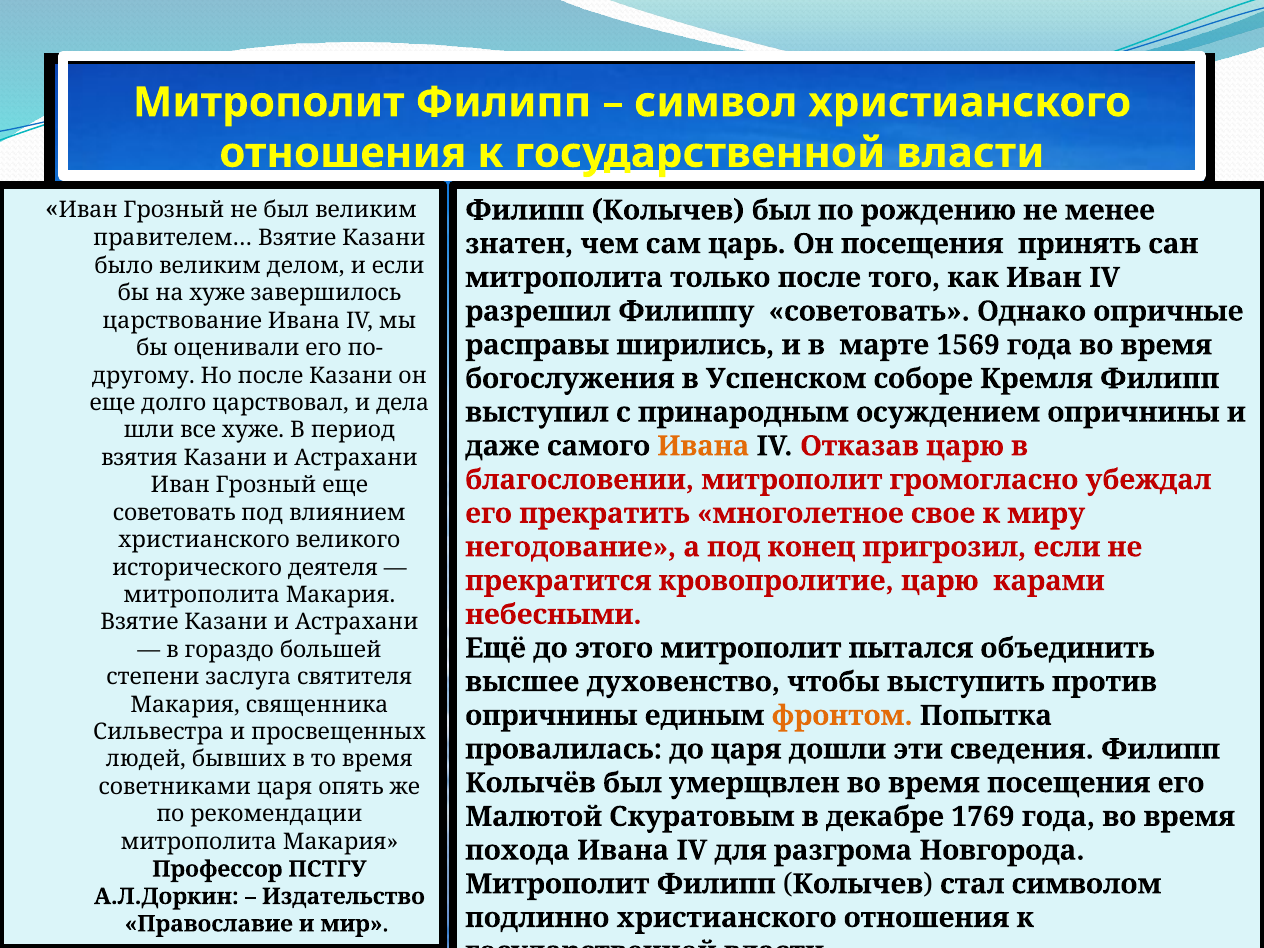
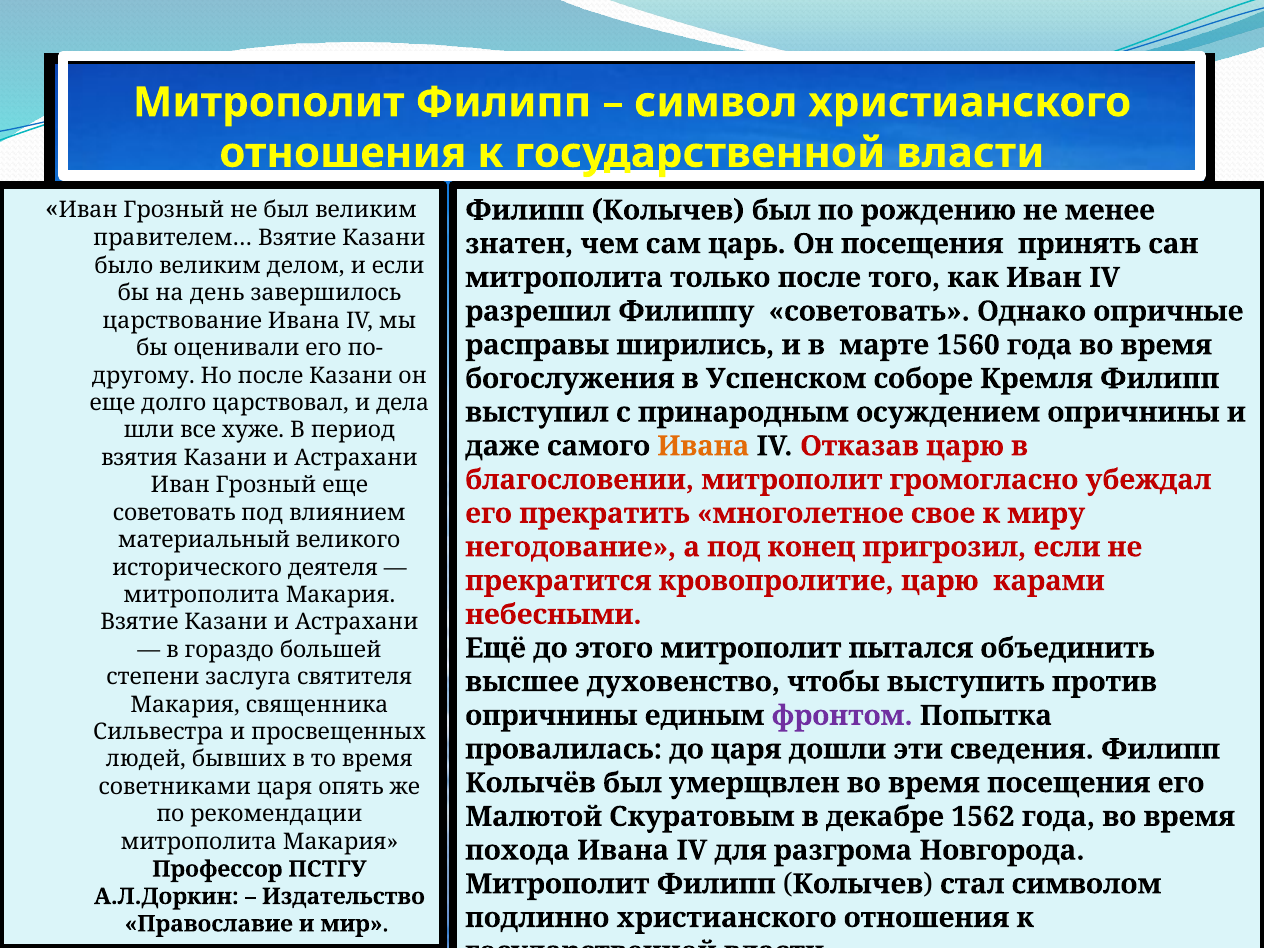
на хуже: хуже -> день (217, 293)
1569: 1569 -> 1560 (968, 345)
христианского: христианского -> материальный (204, 540)
фронтом colour: orange -> purple (842, 716)
1769: 1769 -> 1562 (983, 817)
